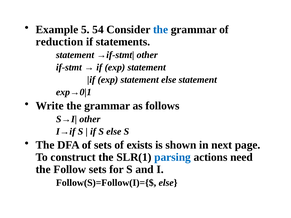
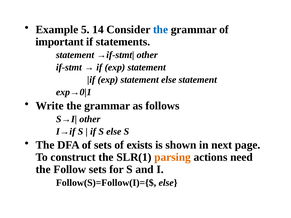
54: 54 -> 14 (98, 30)
reduction: reduction -> important (60, 42)
parsing colour: blue -> orange (173, 157)
